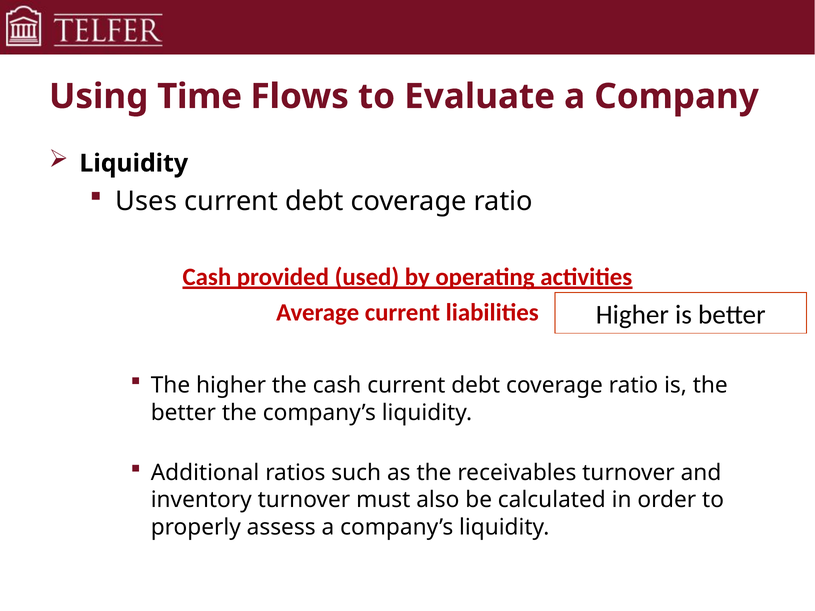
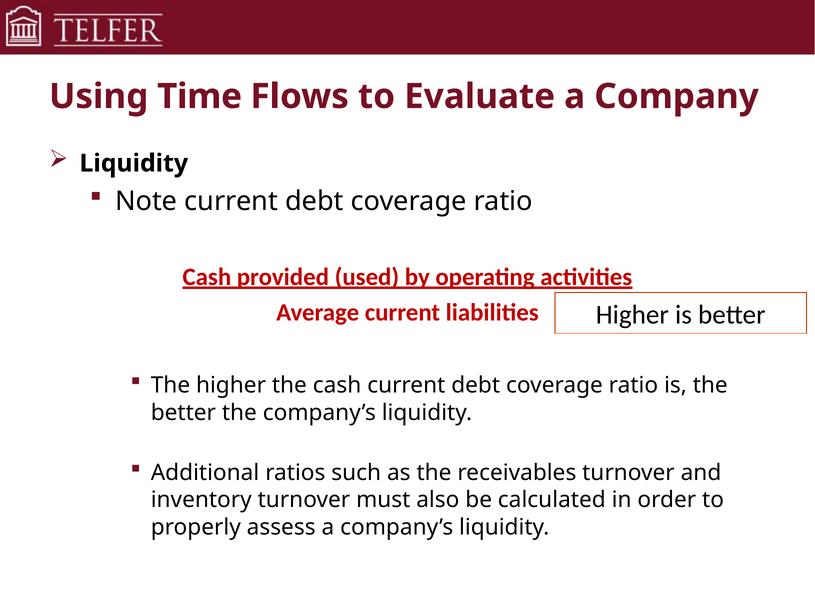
Uses: Uses -> Note (146, 201)
